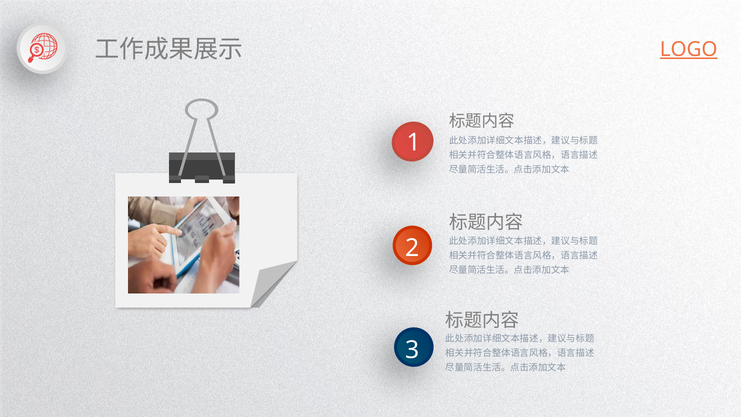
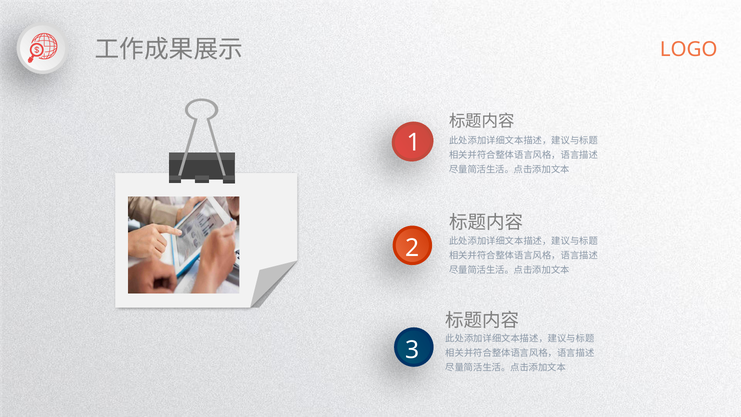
LOGO underline: present -> none (689, 49)
